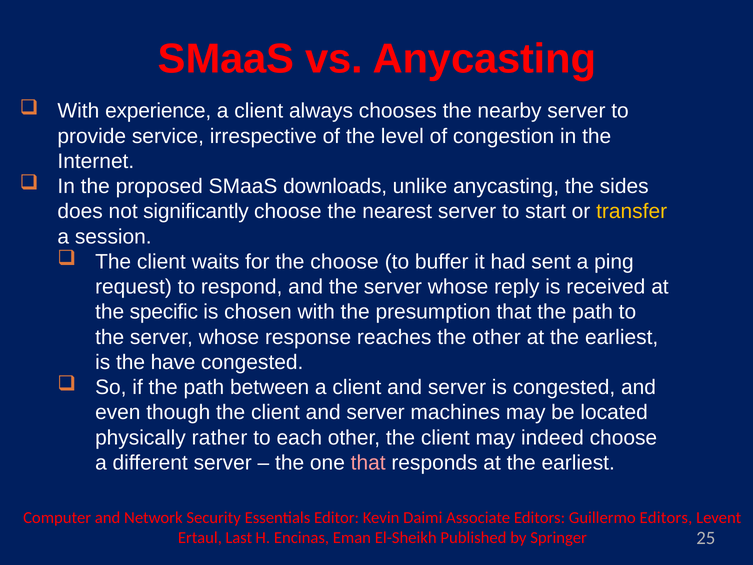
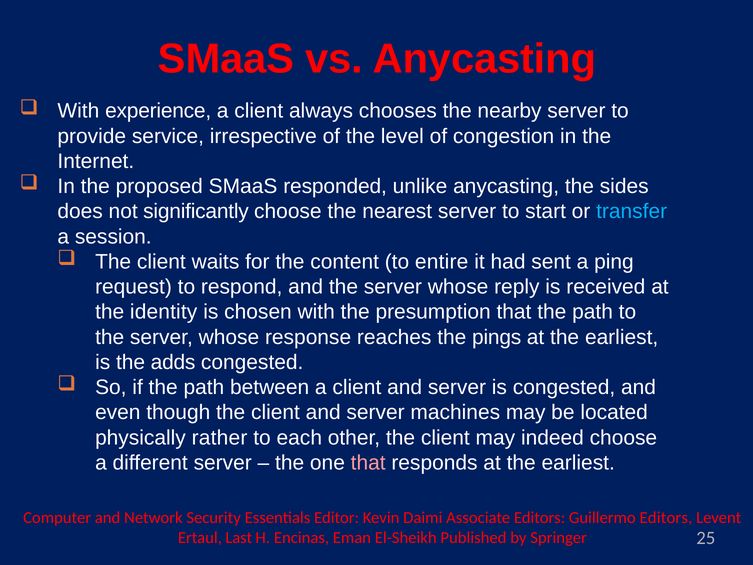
downloads: downloads -> responded (335, 186)
transfer colour: yellow -> light blue (632, 211)
the choose: choose -> content (345, 262)
buffer: buffer -> entire (442, 262)
specific: specific -> identity (164, 312)
the other: other -> pings (497, 337)
have: have -> adds (173, 362)
